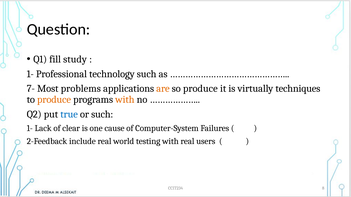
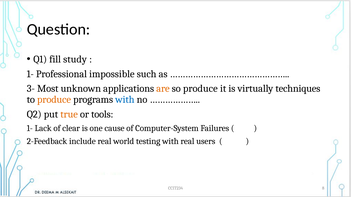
technology: technology -> impossible (112, 74)
7-: 7- -> 3- (31, 89)
problems: problems -> unknown (81, 89)
with colour: orange -> blue (125, 100)
true colour: blue -> orange (69, 115)
or such: such -> tools (102, 115)
